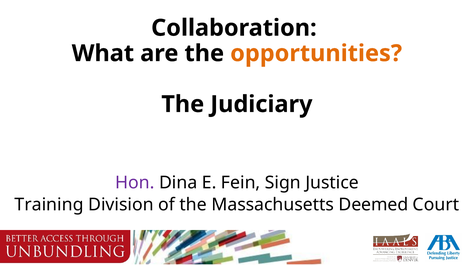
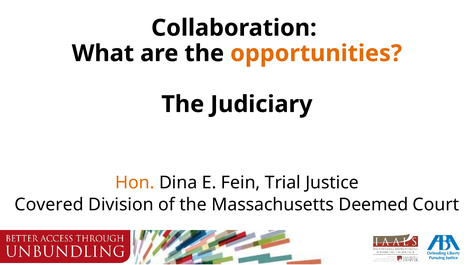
Hon colour: purple -> orange (135, 183)
Sign: Sign -> Trial (283, 183)
Training: Training -> Covered (49, 205)
